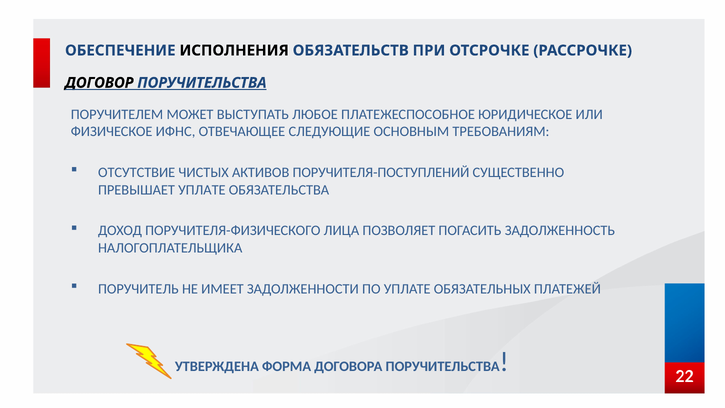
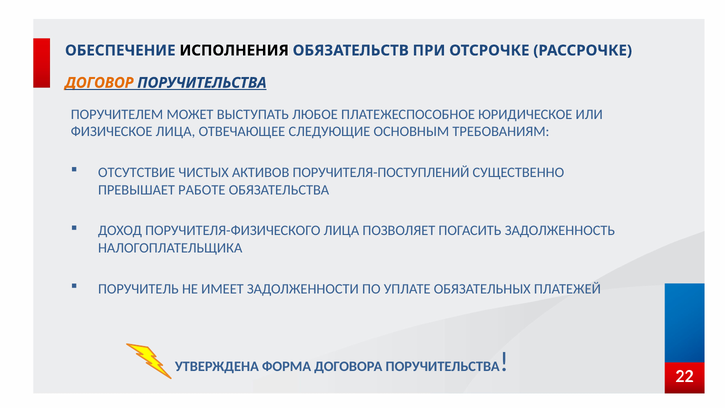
ДОГОВОР colour: black -> orange (99, 83)
ФИЗИЧЕСКОЕ ИФНС: ИФНС -> ЛИЦА (176, 132)
ПРЕВЫШАЕТ УПЛАТЕ: УПЛАТЕ -> РАБОТЕ (202, 190)
